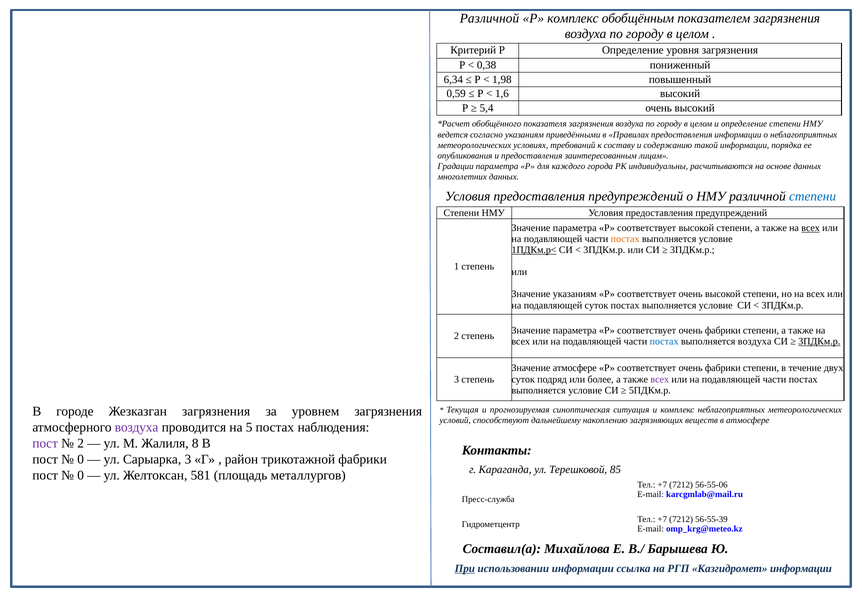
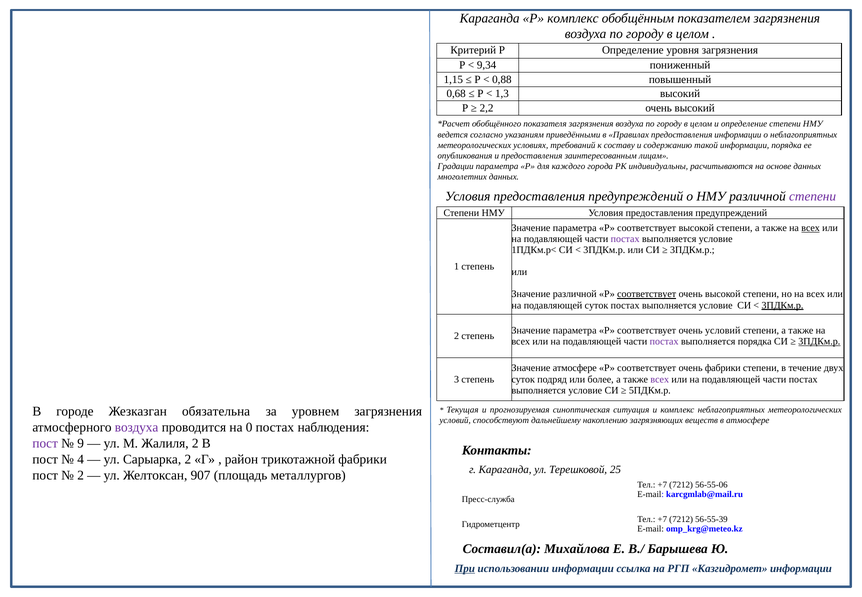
Различной: Различной -> Караганда (490, 18)
0,38: 0,38 -> 9,34 (487, 65)
6,34: 6,34 -> 1,15 (453, 79)
1,98: 1,98 -> 0,88 (502, 79)
0,59: 0,59 -> 0,68 (456, 94)
1,6: 1,6 -> 1,3 (502, 94)
5,4: 5,4 -> 2,2 (487, 108)
степени colour: blue -> purple (813, 196)
постах colour: orange -> purple (625, 239)
1ПДКм.р< underline: present -> none (534, 250)
Значение указаниям: указаниям -> различной (575, 294)
соответствует underline: none -> present (647, 294)
3ПДКм.р underline: none -> present (783, 305)
фабрики: фабрики -> условий (723, 330)
постах colour: blue -> purple (664, 341)
выполняется воздуха: воздуха -> порядка (755, 341)
Жезказган загрязнения: загрязнения -> обязательна (216, 411)
5: 5 -> 0 (249, 427)
2: 2 -> 9 (81, 443)
Жалиля 8: 8 -> 2 (195, 443)
0: 0 -> 4 (81, 459)
Сарыарка 3: 3 -> 2 (188, 459)
85: 85 -> 25 (615, 470)
0: 0 -> 2 (81, 475)
581: 581 -> 907 (201, 475)
